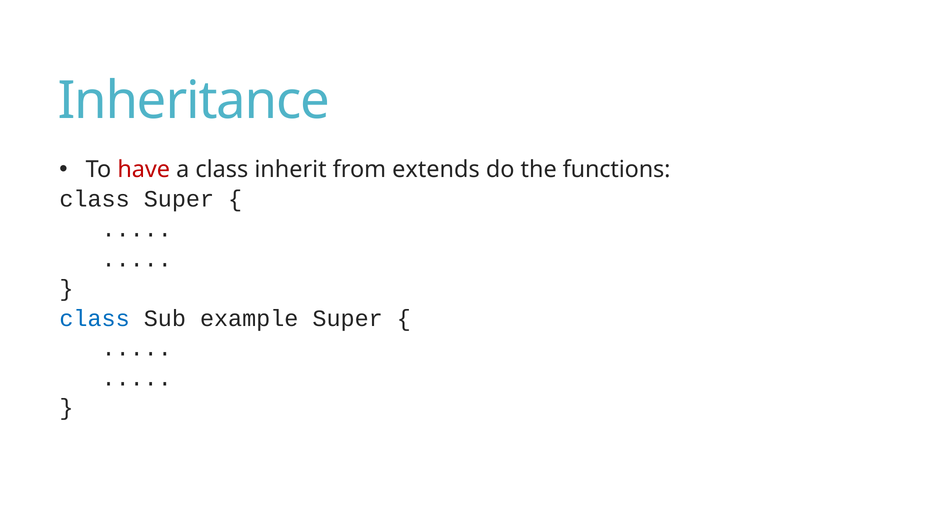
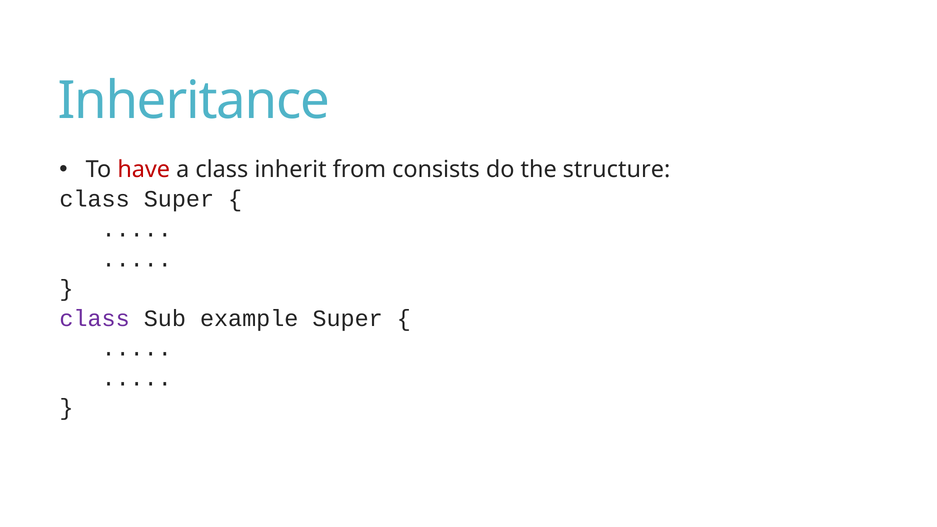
extends: extends -> consists (436, 170)
functions: functions -> structure (617, 170)
class colour: blue -> purple (95, 318)
